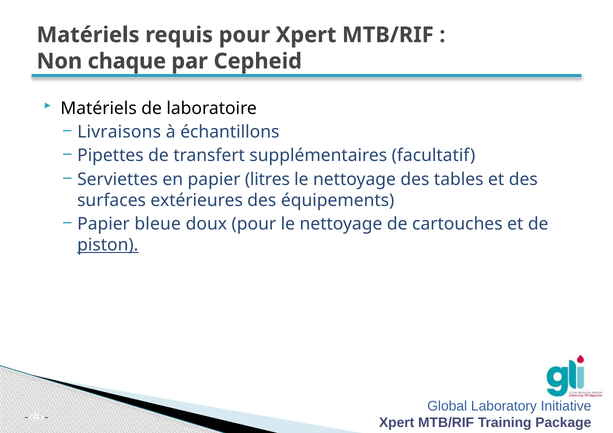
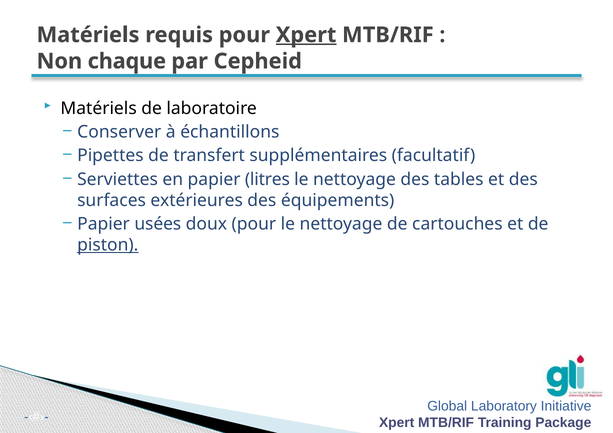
Xpert underline: none -> present (306, 35)
Livraisons: Livraisons -> Conserver (119, 132)
bleue: bleue -> usées (158, 224)
